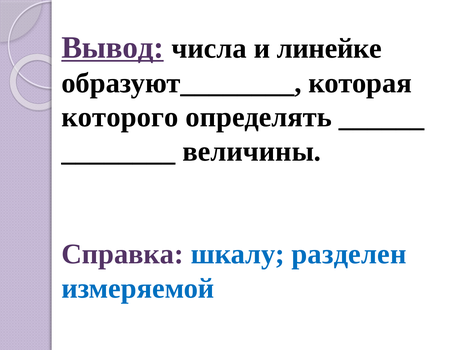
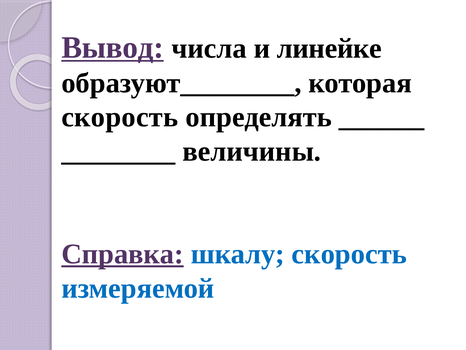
которого: которого -> скорость (120, 117)
Справка underline: none -> present (122, 254)
шкалу разделен: разделен -> скорость (349, 254)
